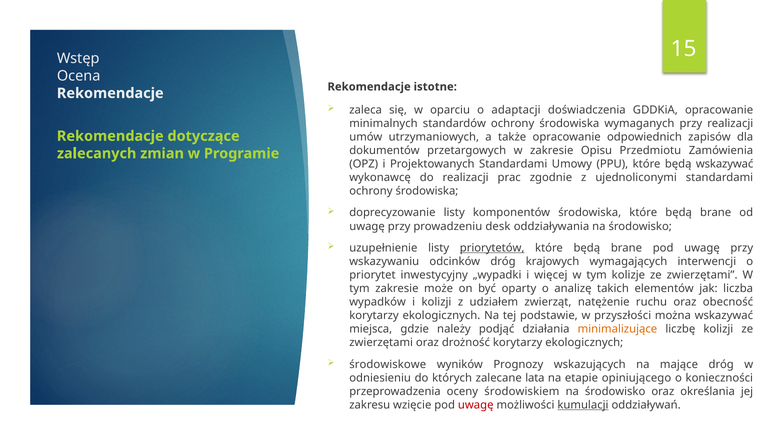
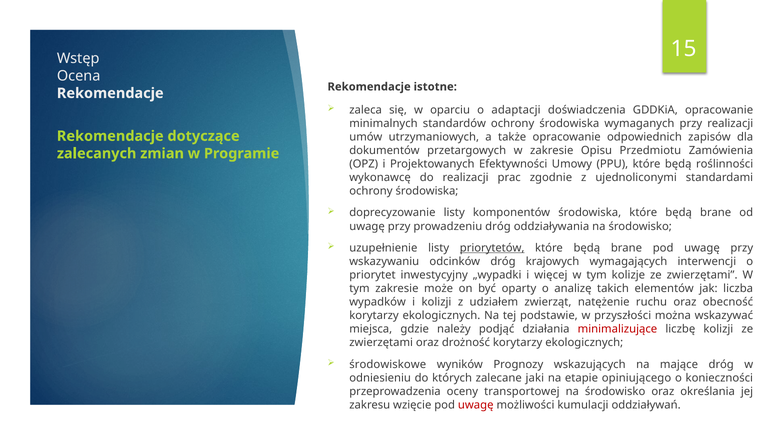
Projektowanych Standardami: Standardami -> Efektywności (513, 164)
będą wskazywać: wskazywać -> roślinności (725, 164)
prowadzeniu desk: desk -> dróg (498, 227)
minimalizujące colour: orange -> red (617, 329)
lata: lata -> jaki (535, 378)
środowiskiem: środowiskiem -> transportowej (522, 392)
kumulacji underline: present -> none (583, 405)
